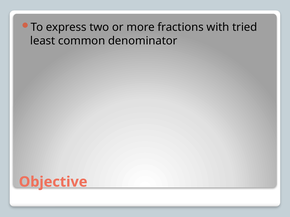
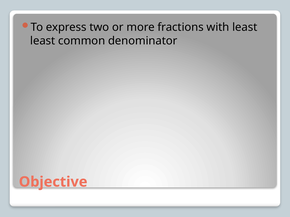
with tried: tried -> least (245, 27)
